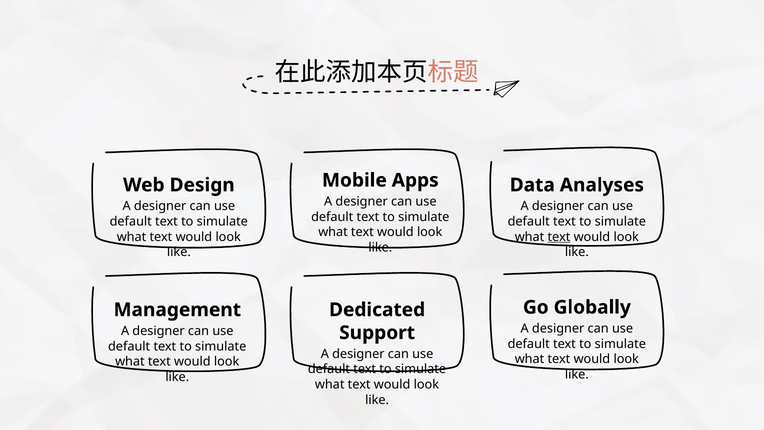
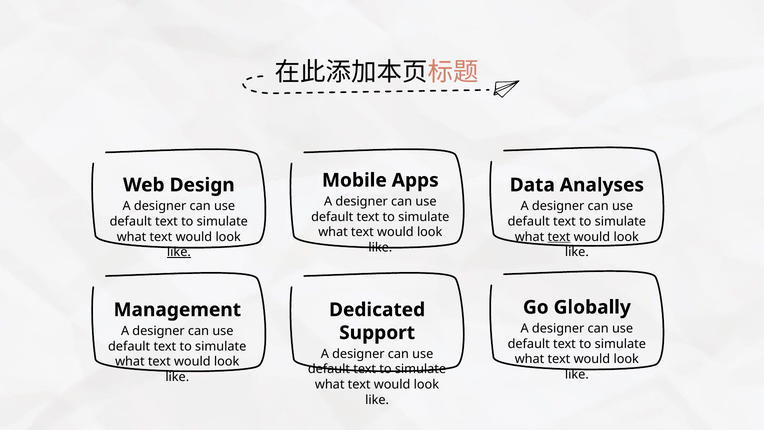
like underline: none -> present (179, 252)
